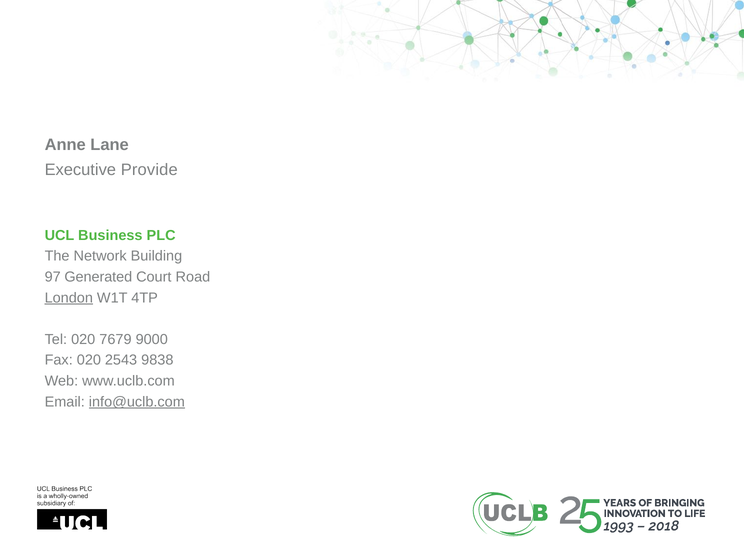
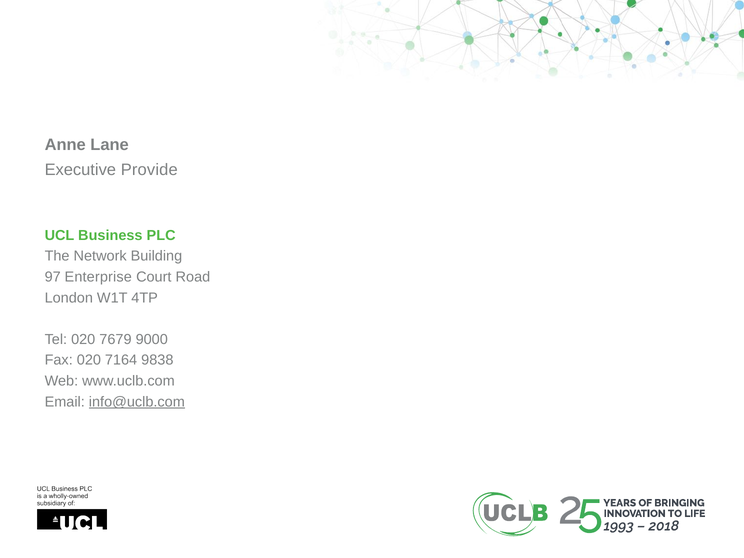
Generated: Generated -> Enterprise (98, 277)
London underline: present -> none (69, 298)
2543: 2543 -> 7164 (121, 360)
